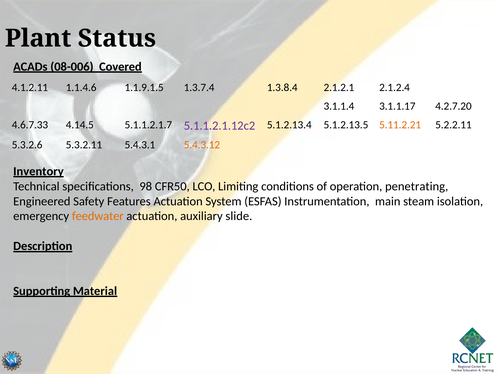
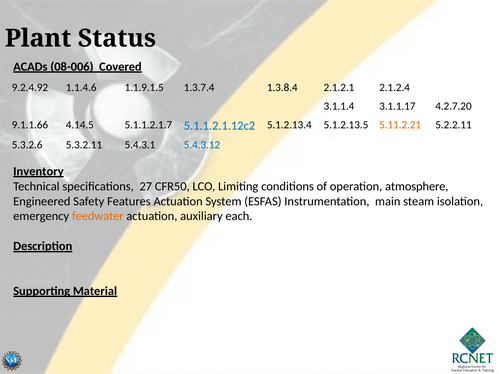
4.1.2.11: 4.1.2.11 -> 9.2.4.92 (30, 88)
4.6.7.33: 4.6.7.33 -> 9.1.1.66 (30, 125)
5.1.1.2.1.12c2 colour: purple -> blue (219, 126)
5.4.3.12 colour: orange -> blue (202, 145)
98: 98 -> 27 (146, 186)
penetrating: penetrating -> atmosphere (417, 186)
slide: slide -> each (239, 216)
